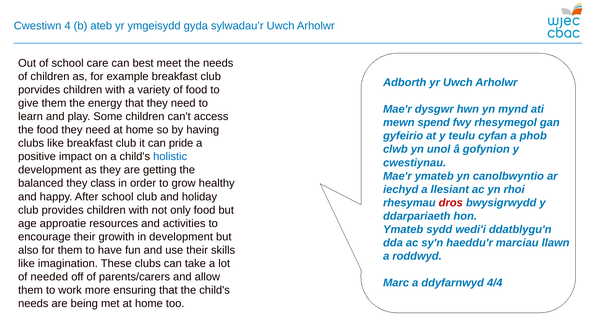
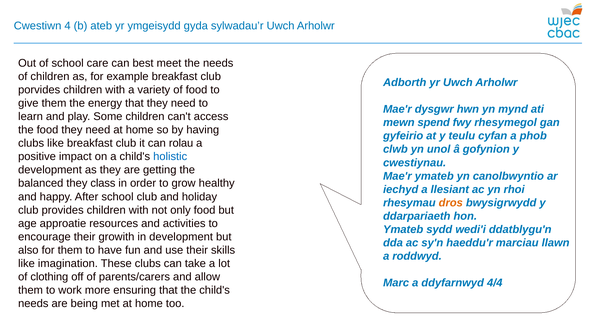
pride: pride -> rolau (181, 143)
dros colour: red -> orange (451, 203)
needed: needed -> clothing (49, 277)
